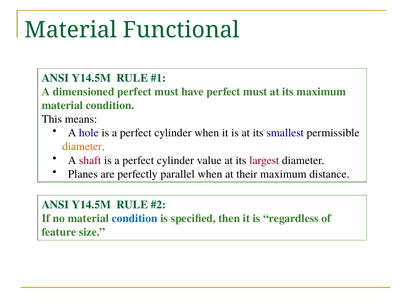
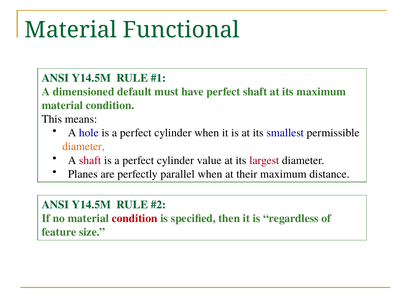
dimensioned perfect: perfect -> default (134, 92)
have perfect must: must -> shaft (255, 92)
condition colour: blue -> red (135, 219)
